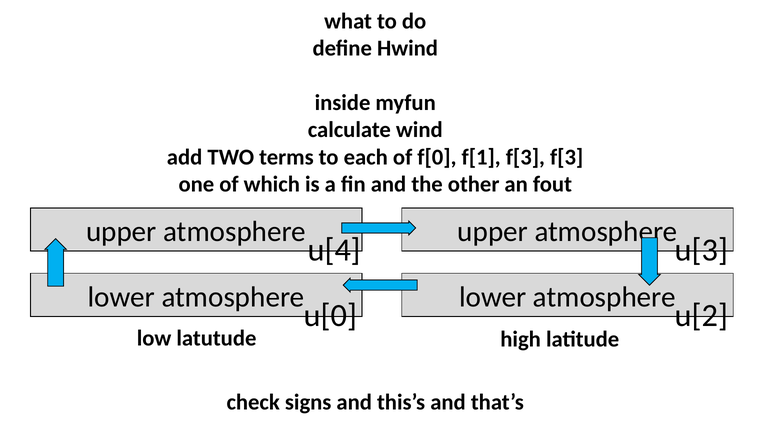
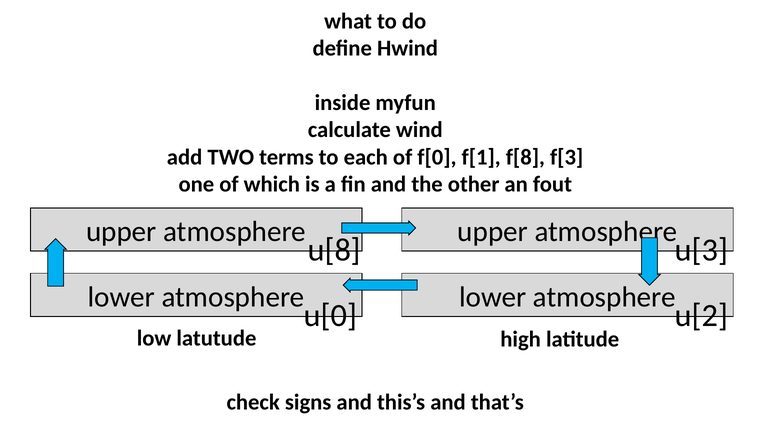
f[1 f[3: f[3 -> f[8 (525, 157)
u[4: u[4 -> u[8 (334, 250)
